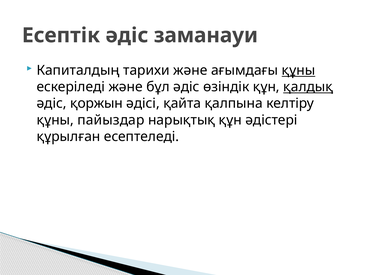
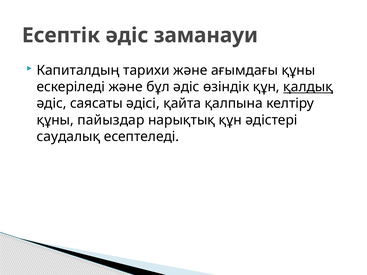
құны underline: present -> none (298, 70)
қоржын: қоржын -> саясаты (96, 104)
құрылған: құрылған -> саудалық (69, 137)
